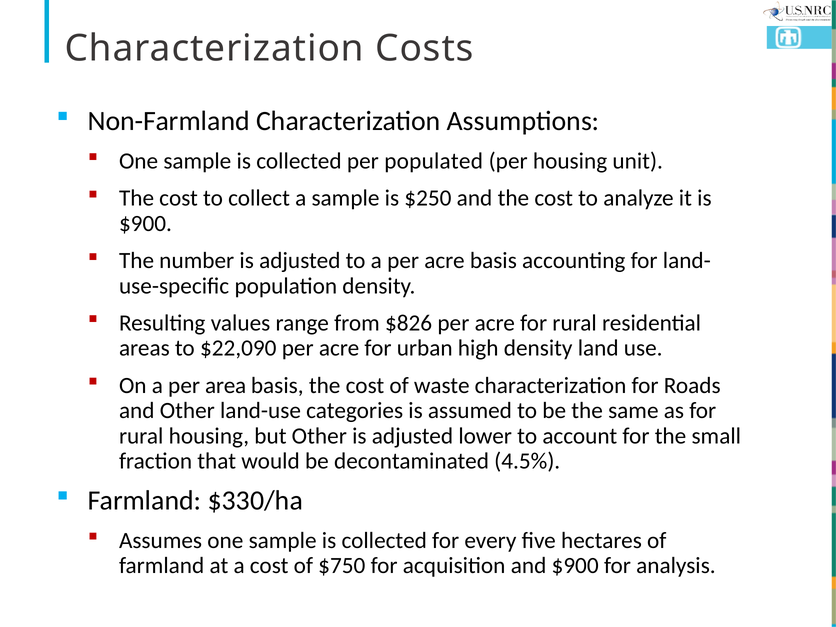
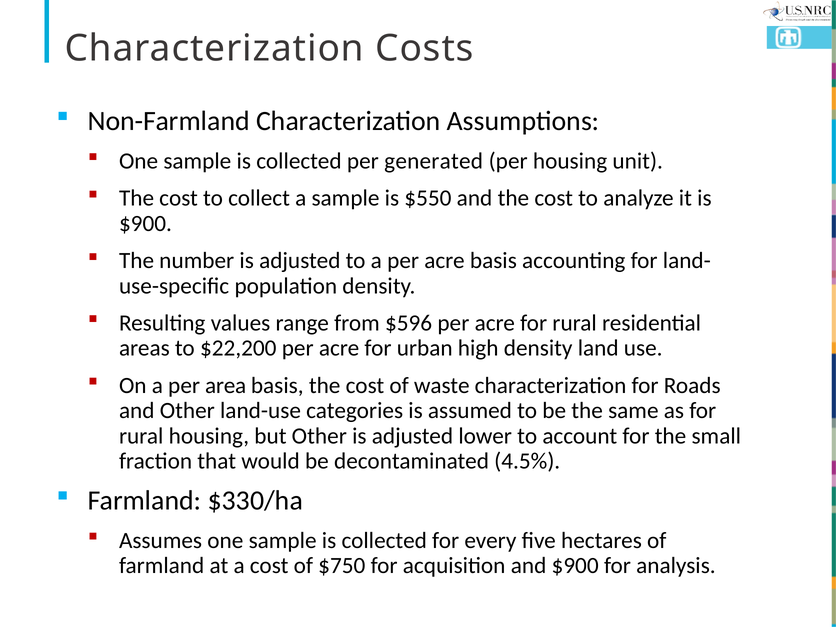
populated: populated -> generated (434, 161)
$250: $250 -> $550 (428, 198)
$826: $826 -> $596 (409, 323)
$22,090: $22,090 -> $22,200 (238, 348)
